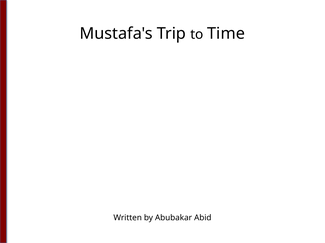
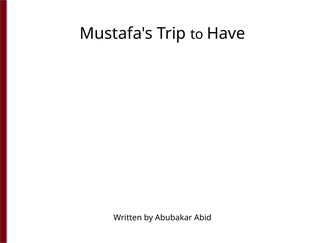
Time: Time -> Have (226, 34)
